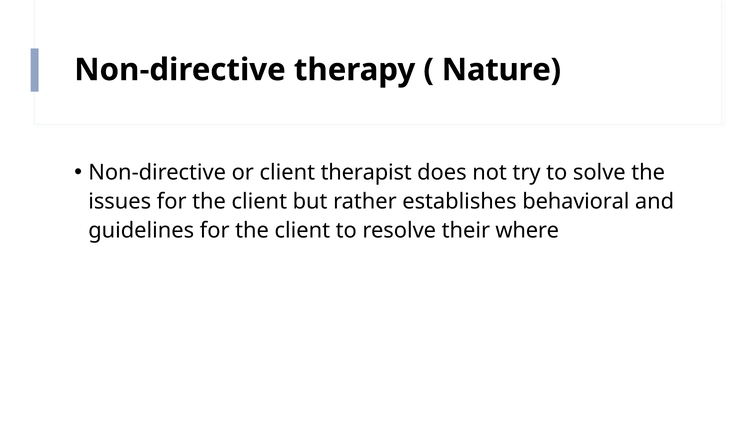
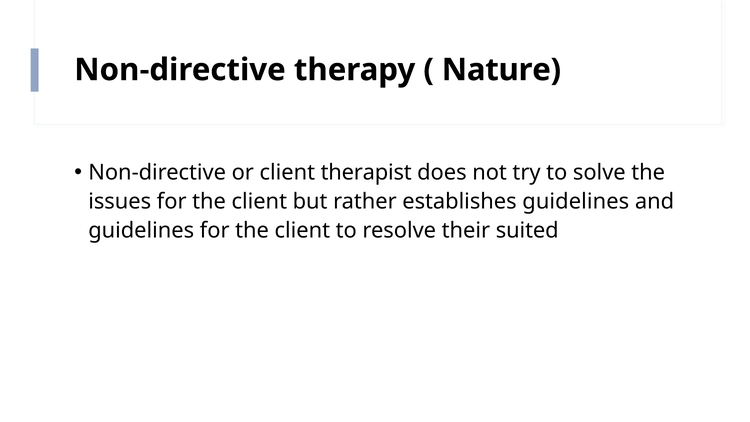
establishes behavioral: behavioral -> guidelines (576, 201)
where: where -> suited (527, 230)
